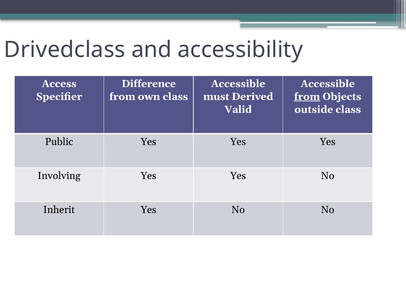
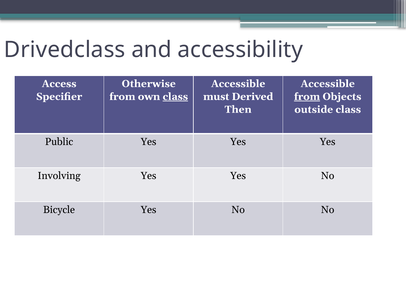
Difference: Difference -> Otherwise (149, 84)
class underline: none -> present (175, 96)
Valid: Valid -> Then (238, 109)
Inherit: Inherit -> Bicycle (59, 209)
